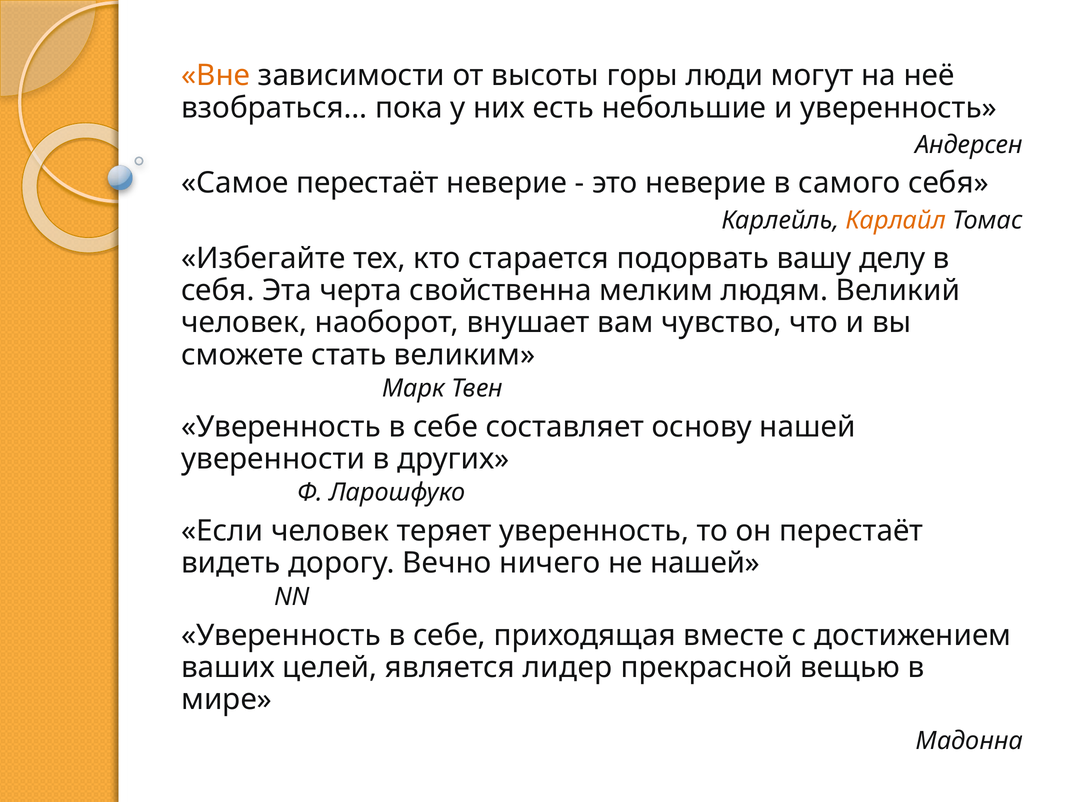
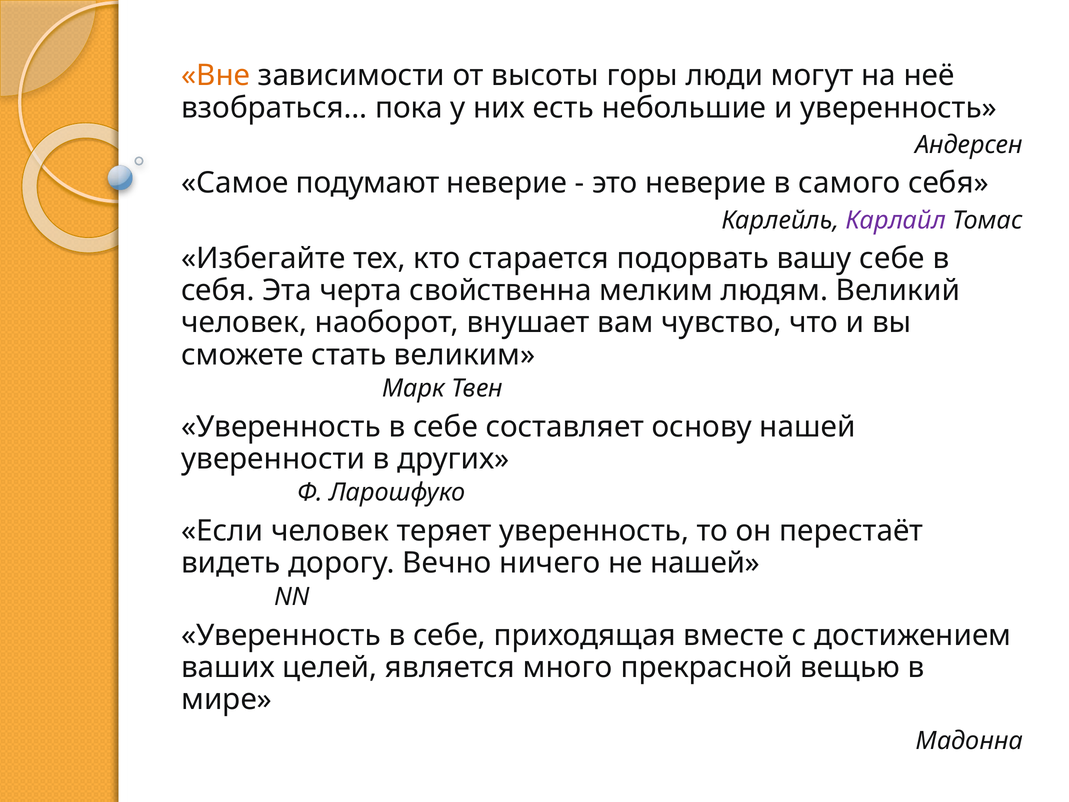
Самое перестаёт: перестаёт -> подумают (368, 183)
Карлайл colour: orange -> purple (896, 220)
вашу делу: делу -> себе (892, 258)
лидер: лидер -> много (568, 667)
